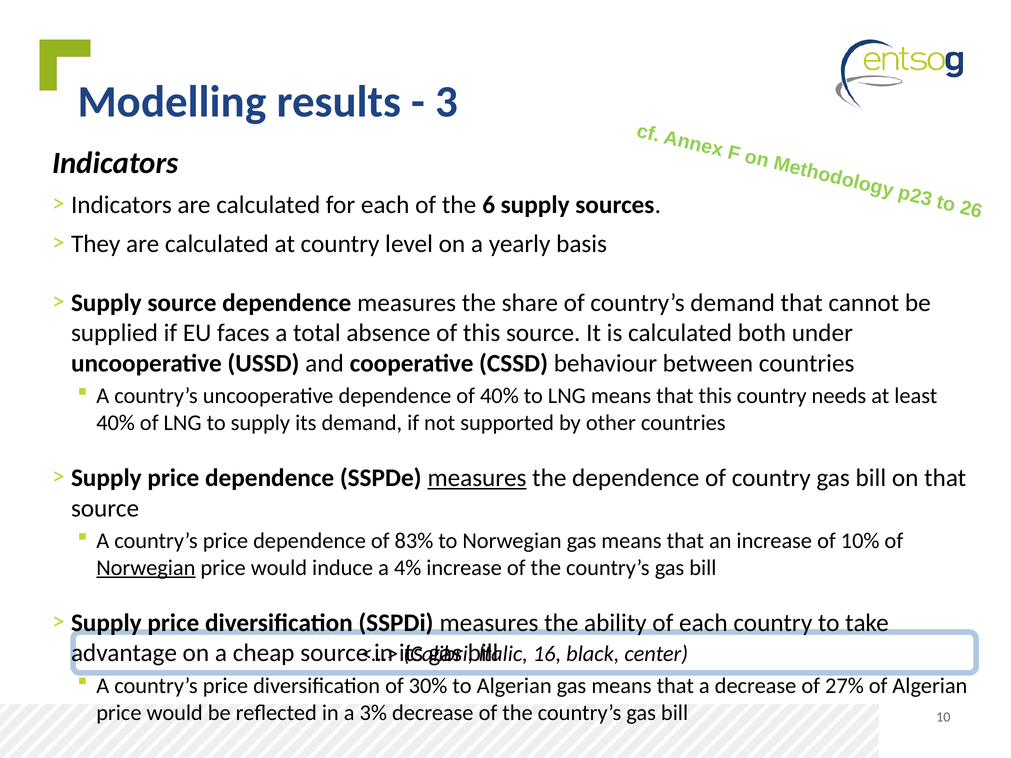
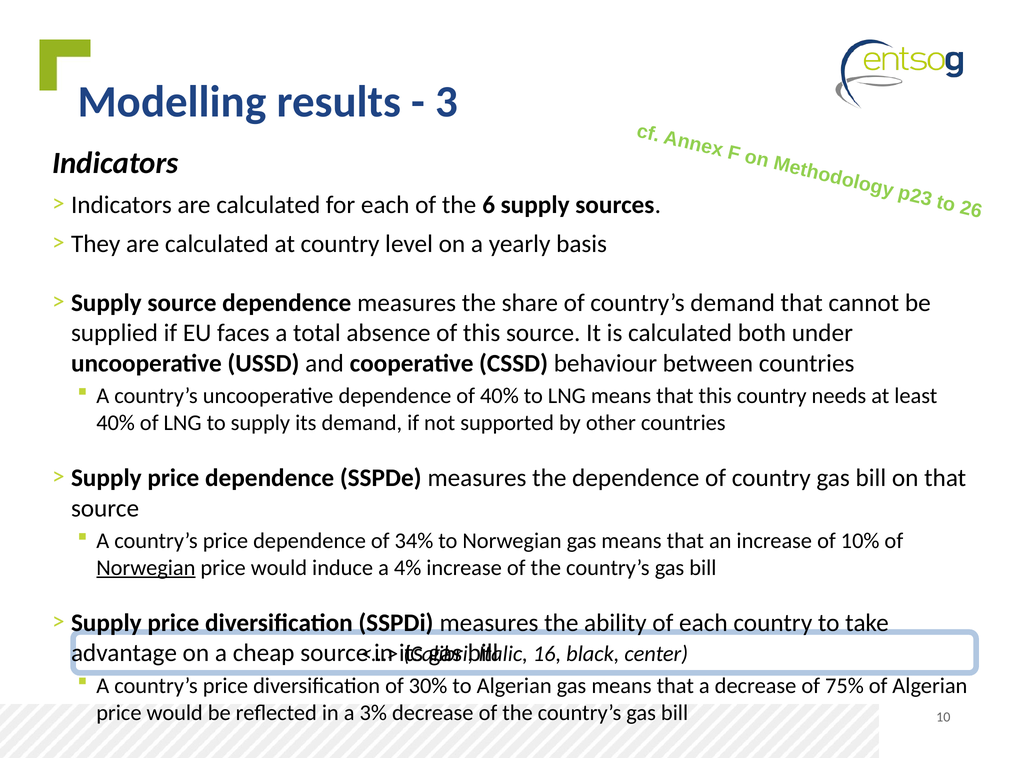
measures underline: present -> none (477, 478)
83%: 83% -> 34% (414, 541)
27%: 27% -> 75% (844, 686)
